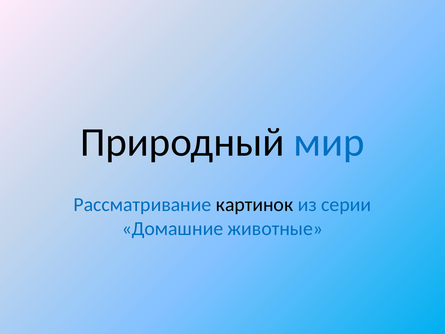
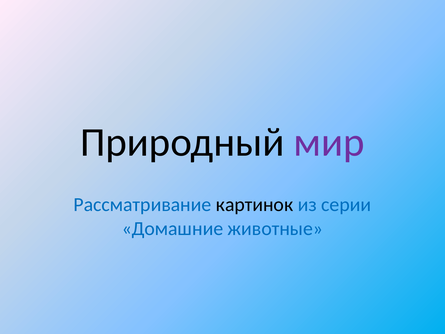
мир colour: blue -> purple (329, 142)
